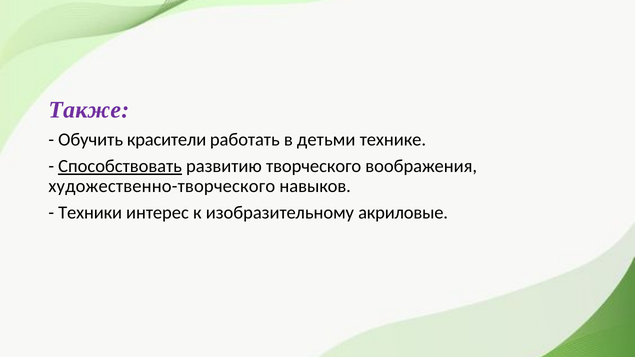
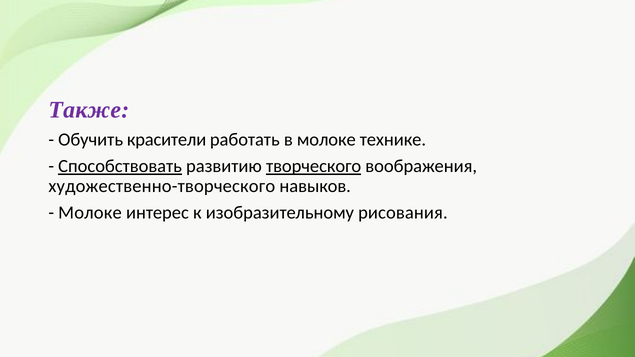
в детьми: детьми -> молоке (326, 140)
творческого underline: none -> present (314, 166)
Техники: Техники -> Молоке (90, 213)
акриловые: акриловые -> рисования (403, 213)
